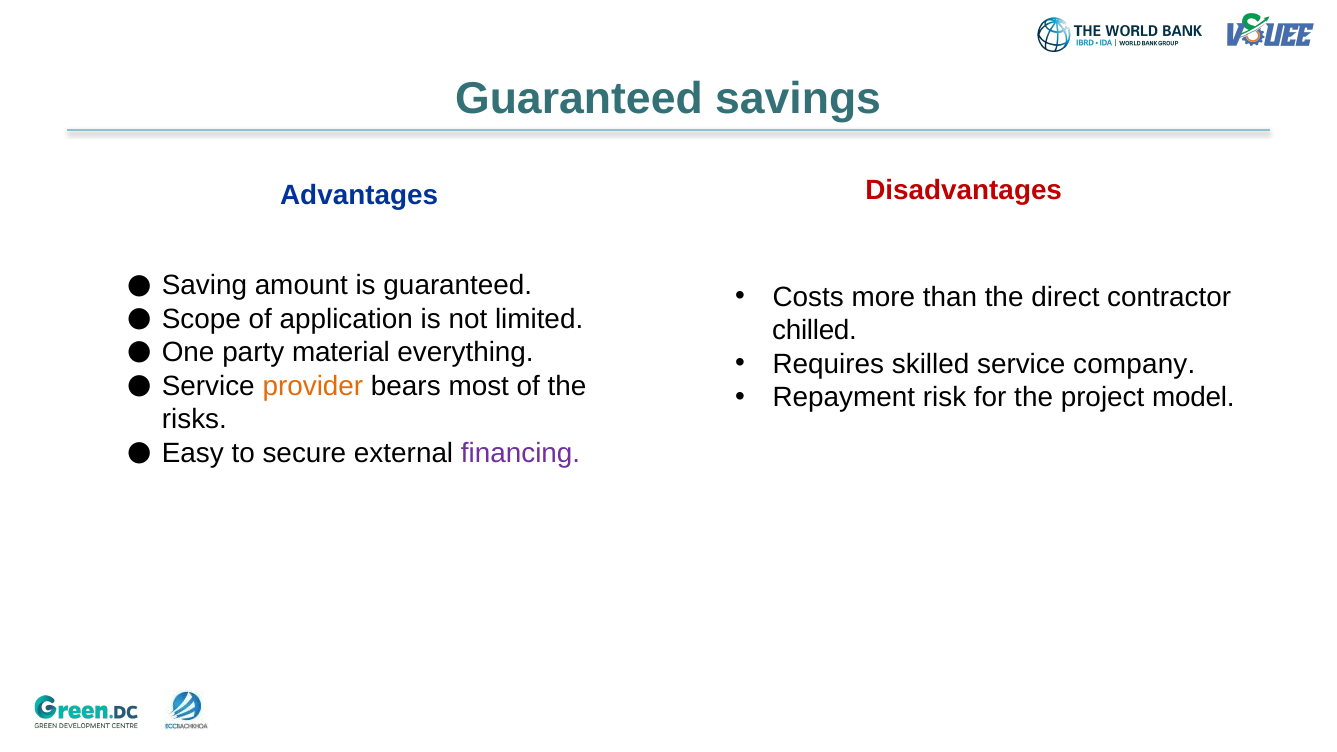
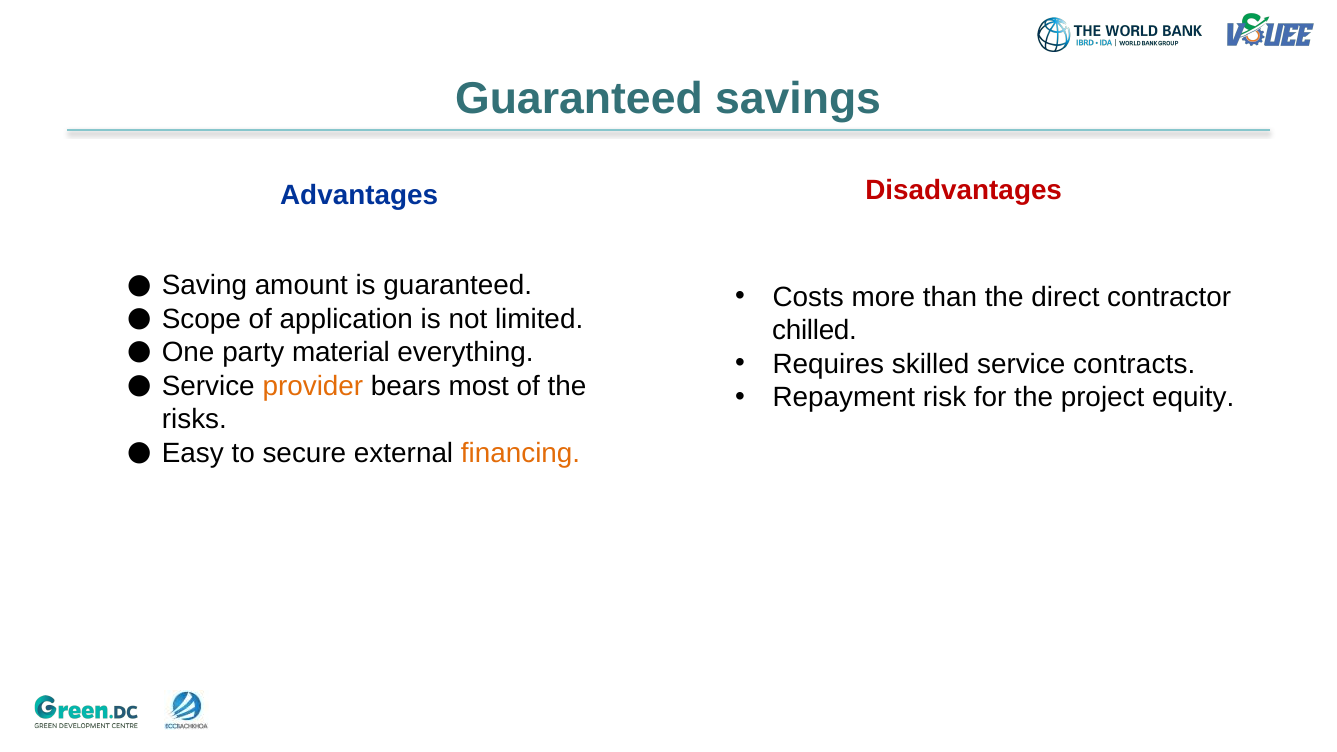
company: company -> contracts (1134, 364)
model: model -> equity (1193, 397)
financing colour: purple -> orange (521, 453)
